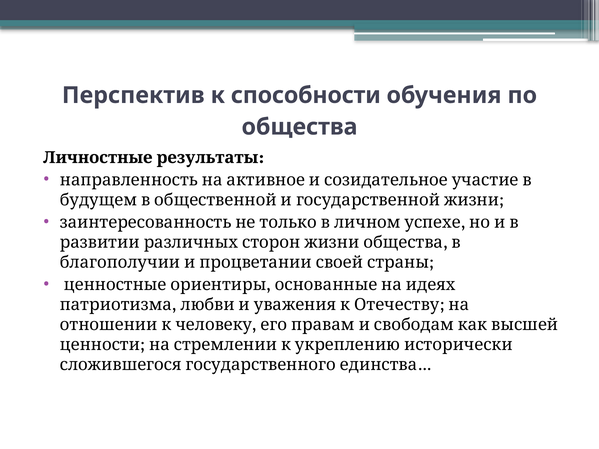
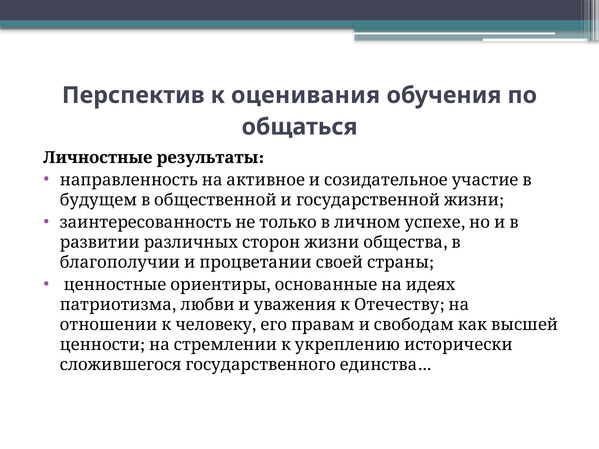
способности: способности -> оценивания (306, 95)
общества: общества -> общаться (300, 127)
